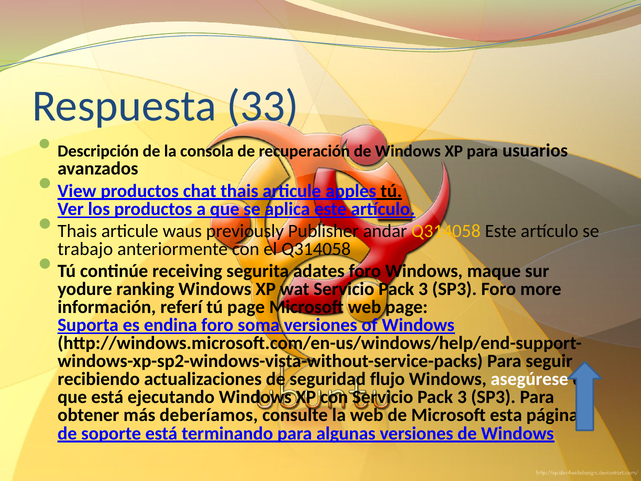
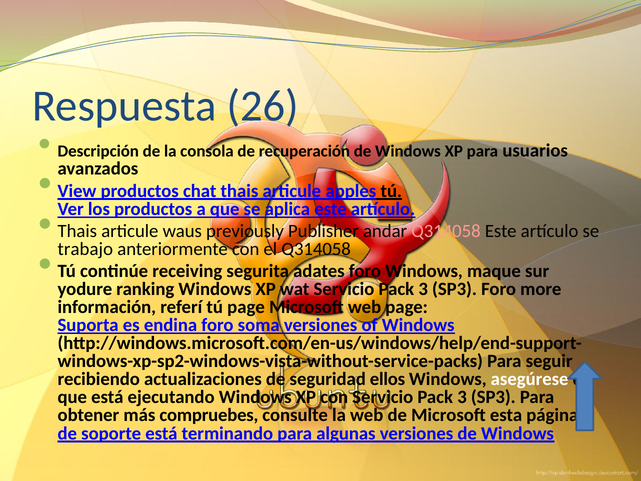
33: 33 -> 26 (263, 106)
Q314058 colour: yellow -> pink (446, 231)
flujo: flujo -> ellos (387, 379)
deberíamos: deberíamos -> compruebes (209, 415)
